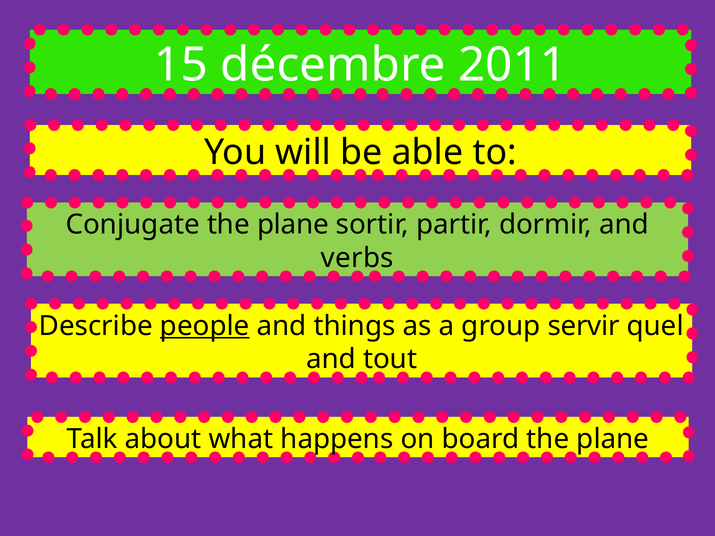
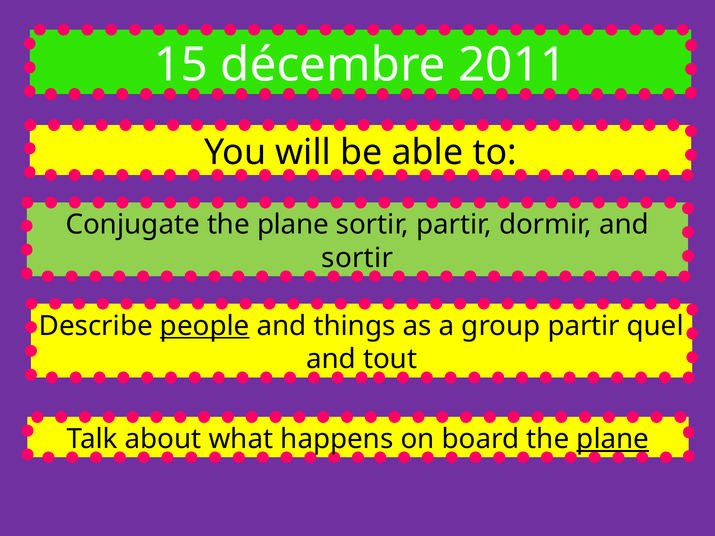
verbs: verbs -> sortir (357, 258)
group servir: servir -> partir (584, 326)
plane underline: none -> present (613, 439)
